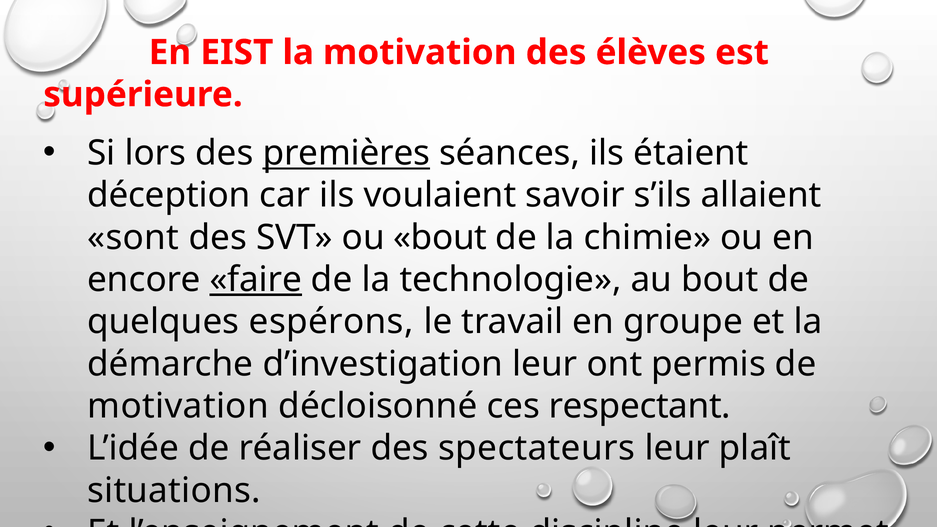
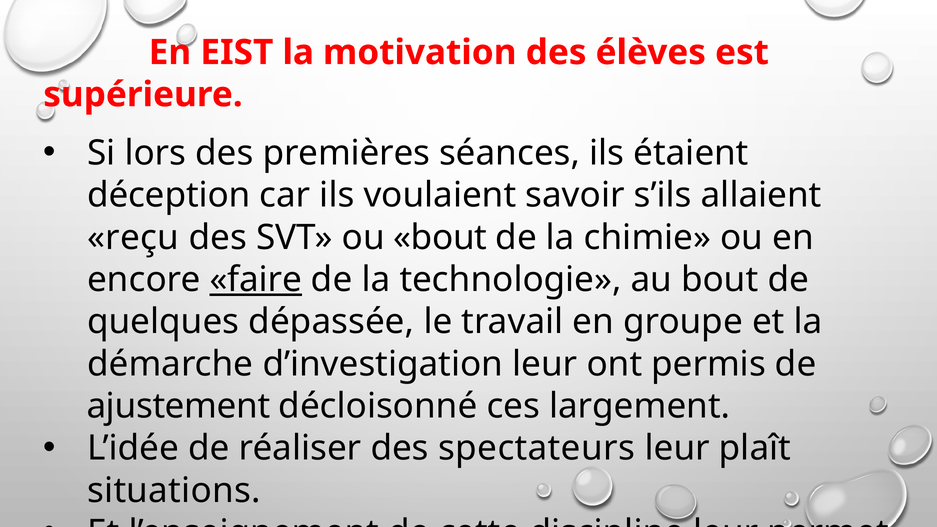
premières underline: present -> none (346, 153)
sont: sont -> reçu (133, 238)
espérons: espérons -> dépassée (331, 322)
motivation: motivation -> ajustement (178, 406)
respectant: respectant -> largement (640, 406)
